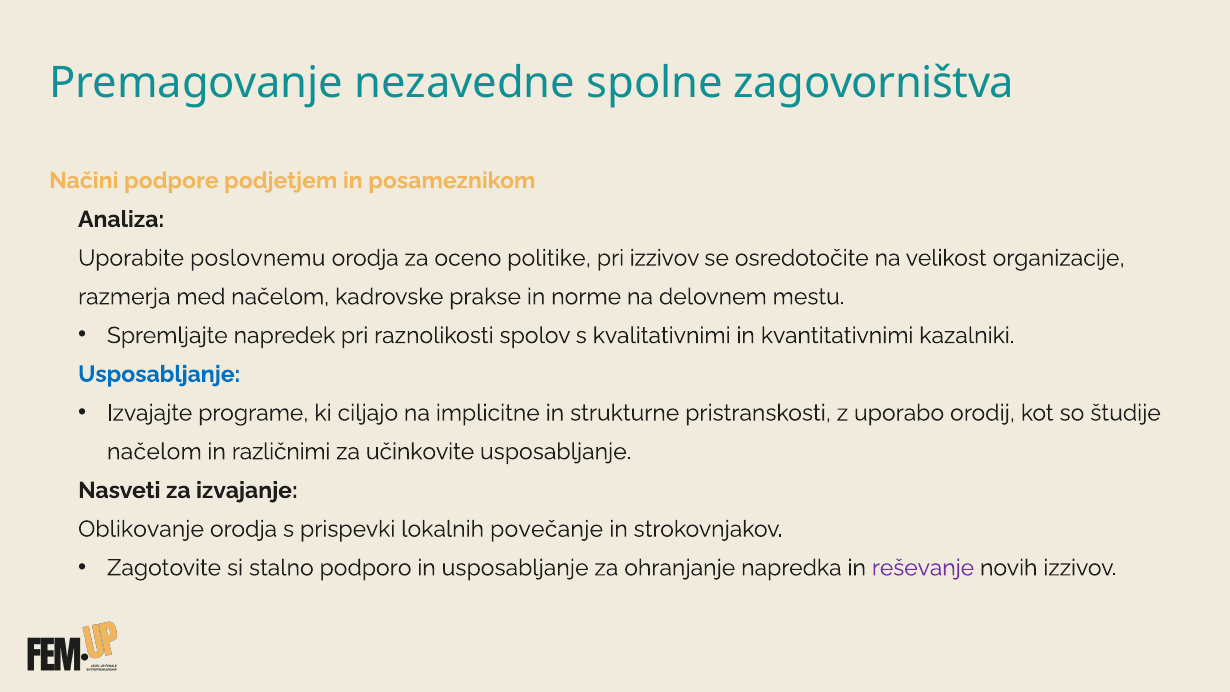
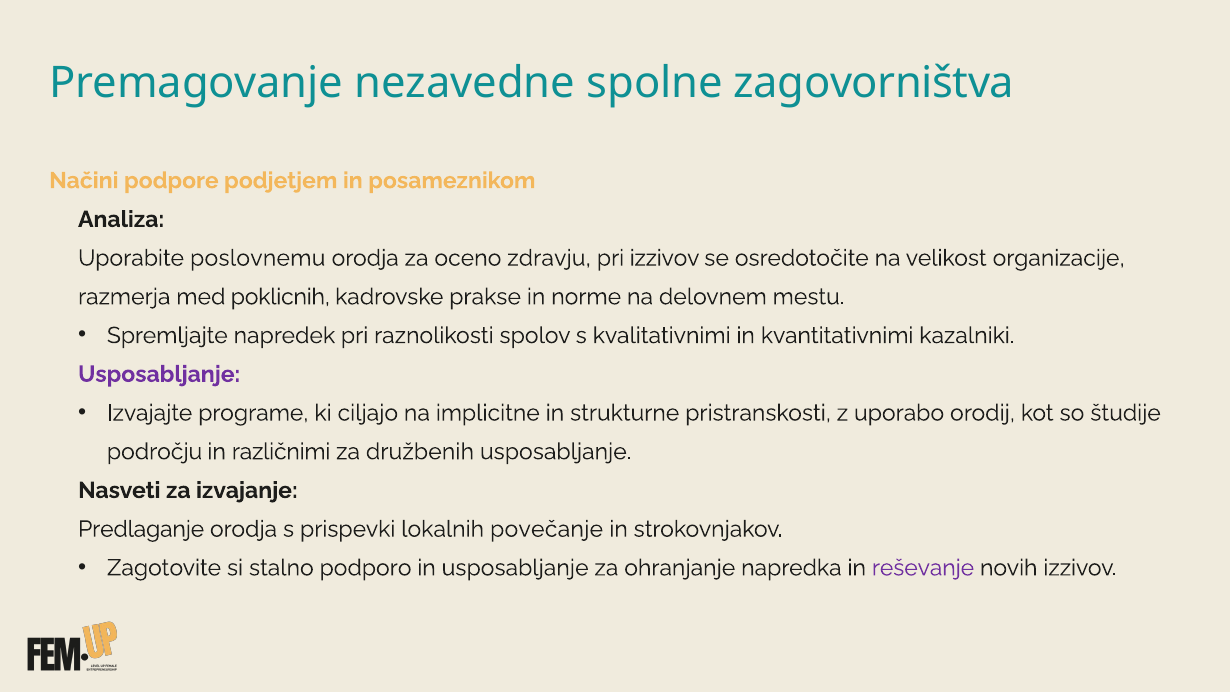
politike: politike -> zdravju (549, 258)
med načelom: načelom -> poklicnih (280, 297)
Usposabljanje colour: blue -> purple (159, 374)
načelom: načelom -> področju (155, 452)
učinkovite: učinkovite -> družbenih (420, 452)
Oblikovanje: Oblikovanje -> Predlaganje (141, 529)
